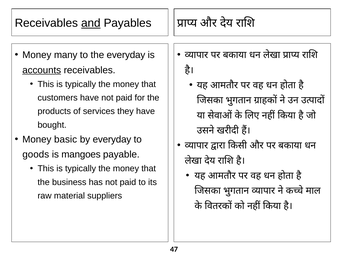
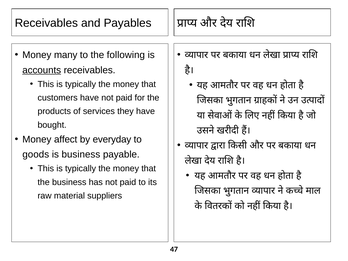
and underline: present -> none (91, 23)
the everyday: everyday -> following (126, 55)
basic: basic -> affect (66, 139)
is mangoes: mangoes -> business (81, 155)
